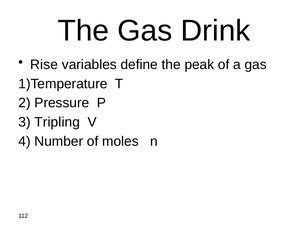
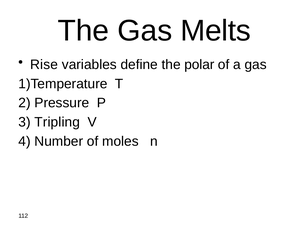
Drink: Drink -> Melts (216, 31)
peak: peak -> polar (199, 65)
